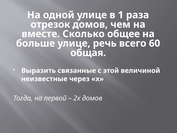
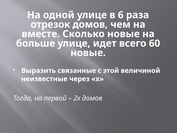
1: 1 -> 6 (121, 15)
Сколько общее: общее -> новые (123, 34)
речь: речь -> идет (105, 43)
общая: общая -> новые (88, 53)
